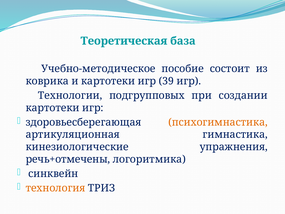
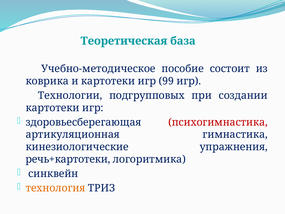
39: 39 -> 99 (166, 81)
психогимнастика colour: orange -> red (218, 122)
речь+отмечены: речь+отмечены -> речь+картотеки (68, 159)
